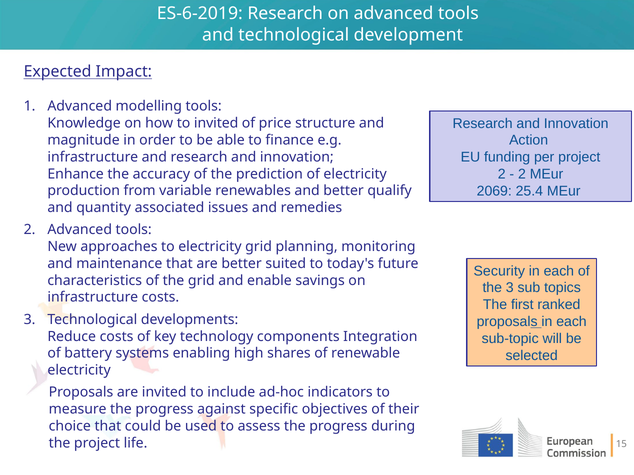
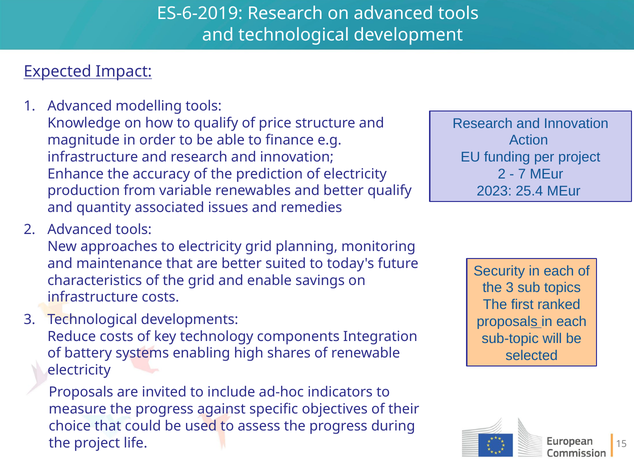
to invited: invited -> qualify (216, 123)
2: 2 -> 7 (522, 174)
2069: 2069 -> 2023 (494, 191)
